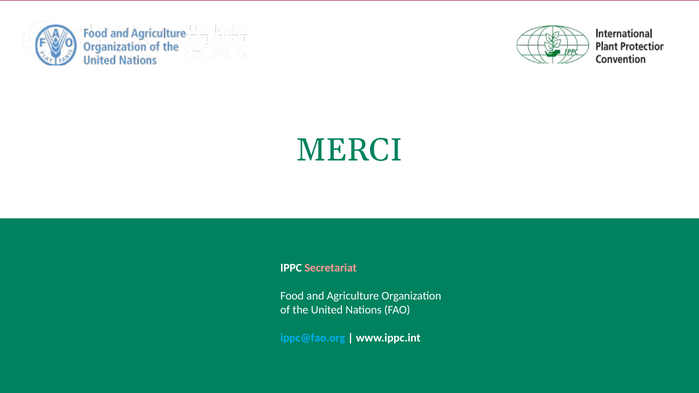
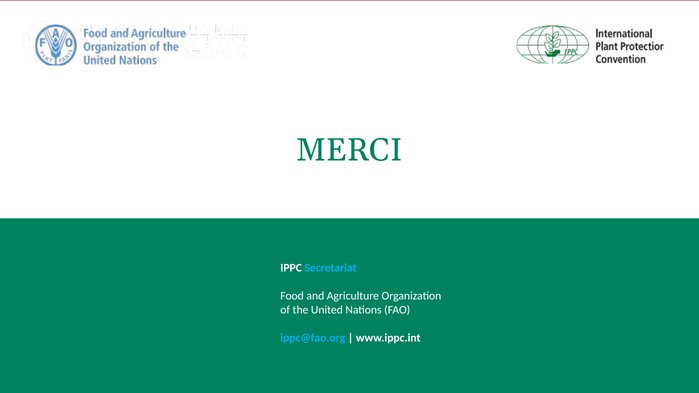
Secretariat colour: pink -> light blue (331, 268)
